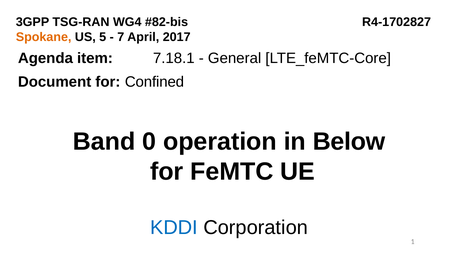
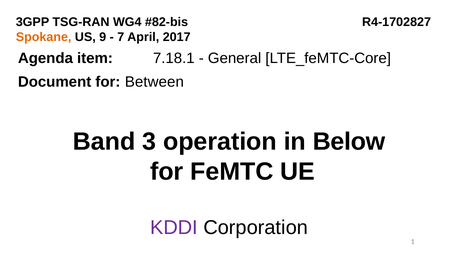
5: 5 -> 9 (103, 37)
Confined: Confined -> Between (154, 82)
0: 0 -> 3 (149, 142)
KDDI colour: blue -> purple (174, 228)
